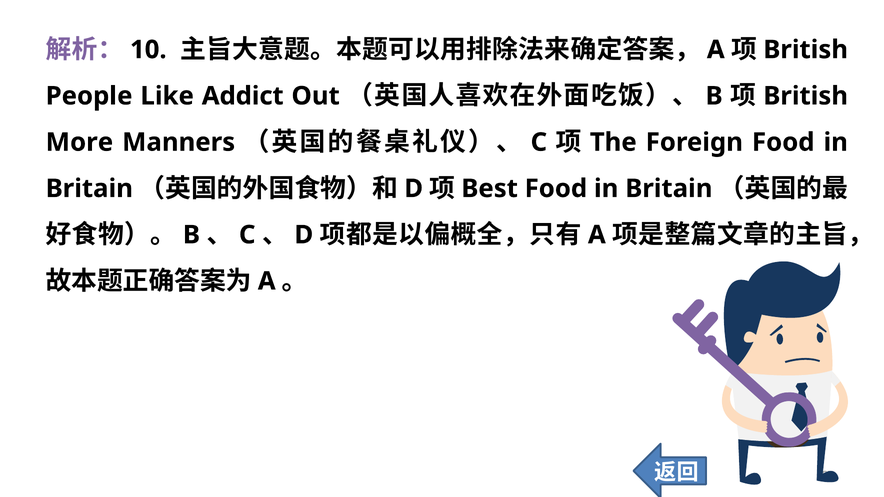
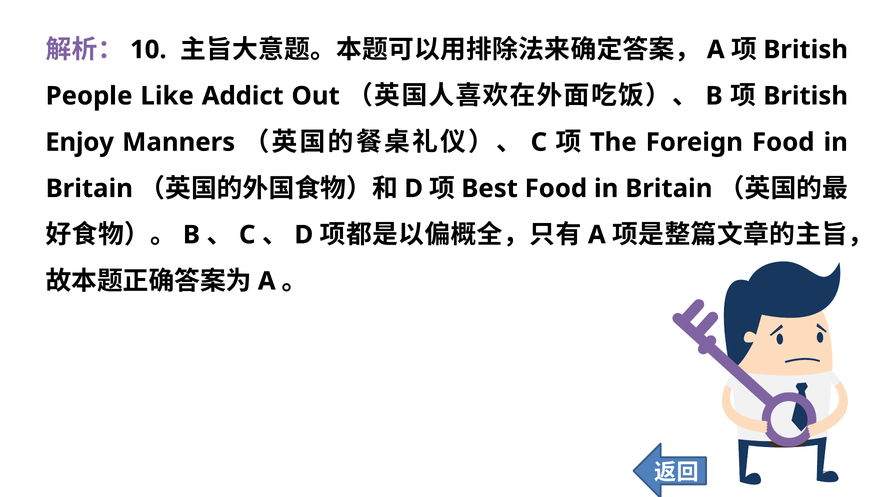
More: More -> Enjoy (80, 142)
